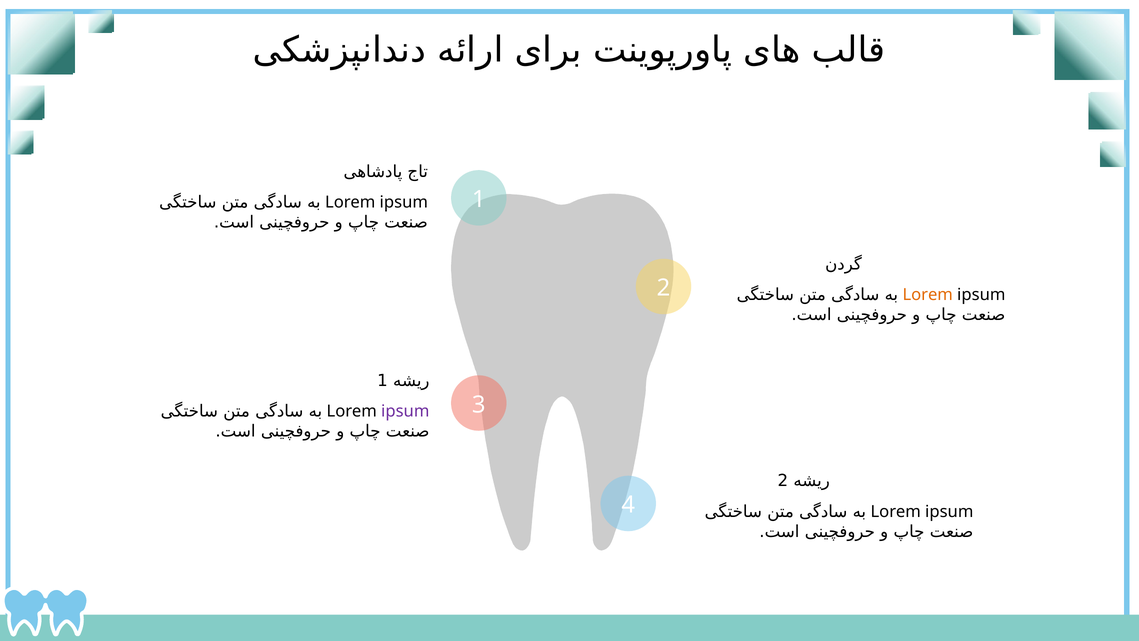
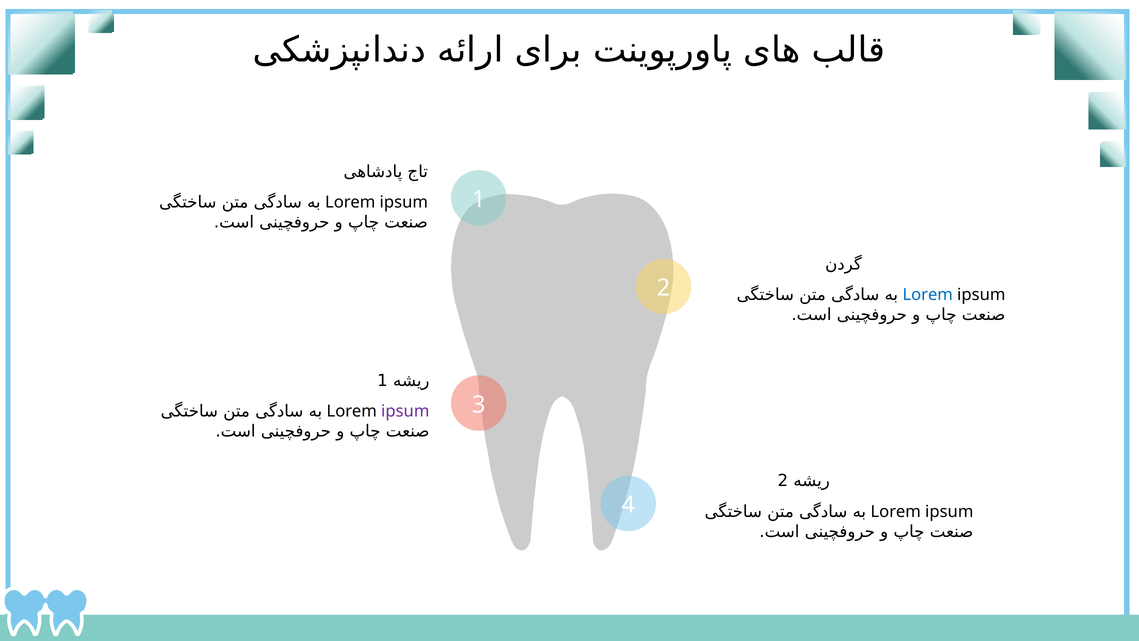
Lorem colour: orange -> blue (928, 295)
